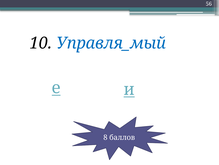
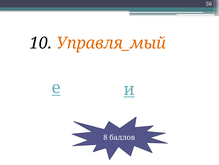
Управля_мый colour: blue -> orange (111, 43)
